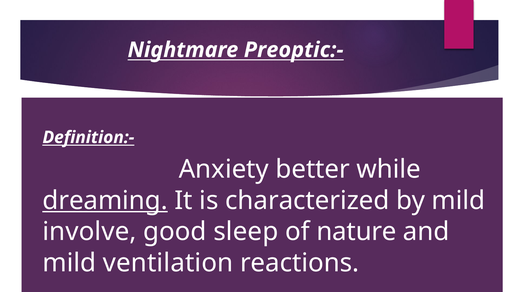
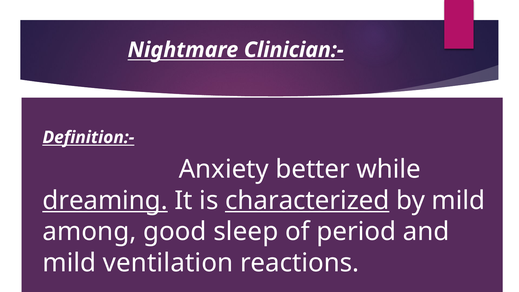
Preoptic:-: Preoptic:- -> Clinician:- (294, 50)
characterized underline: none -> present (307, 200)
involve: involve -> among (89, 232)
nature: nature -> period (356, 232)
